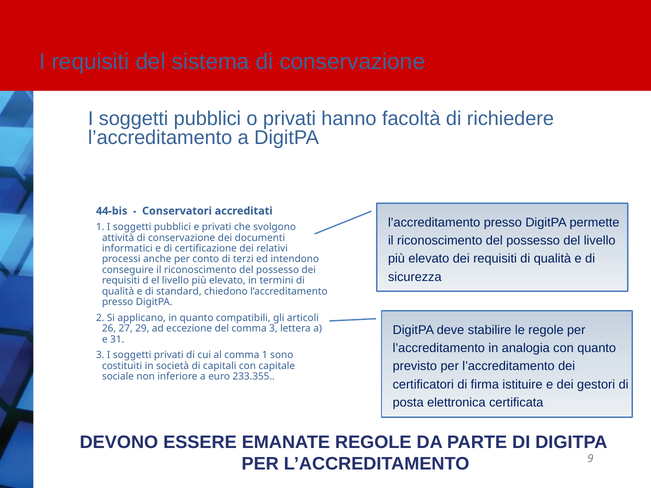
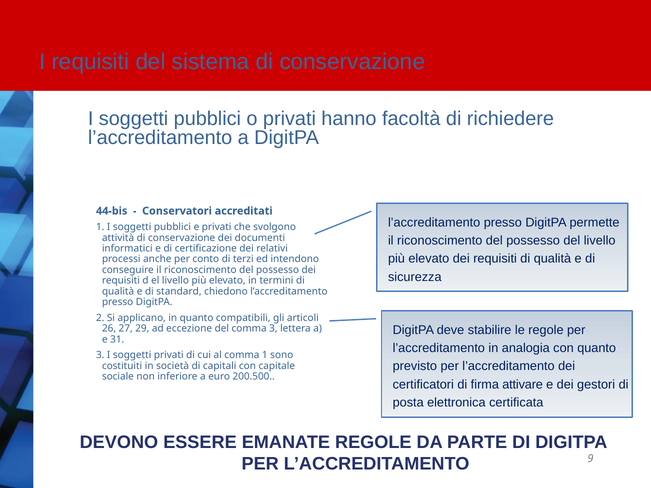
233.355: 233.355 -> 200.500 (254, 377)
istituire: istituire -> attivare (523, 385)
